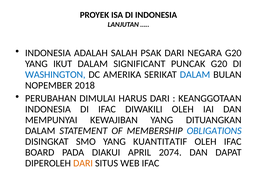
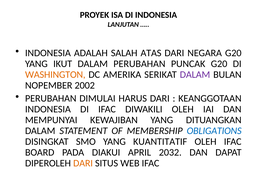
PSAK: PSAK -> ATAS (151, 53)
DALAM SIGNIFICANT: SIGNIFICANT -> PERUBAHAN (139, 64)
WASHINGTON colour: blue -> orange (55, 75)
DALAM colour: blue -> purple (195, 75)
2018: 2018 -> 2002 (85, 85)
2074: 2074 -> 2032 (170, 152)
